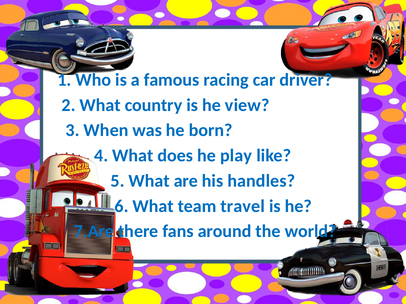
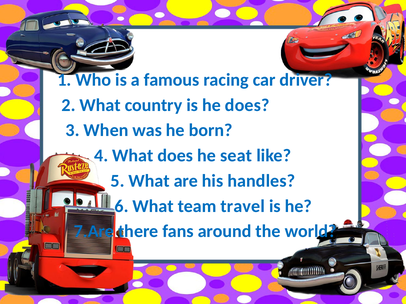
he view: view -> does (247, 105)
play: play -> seat (236, 156)
